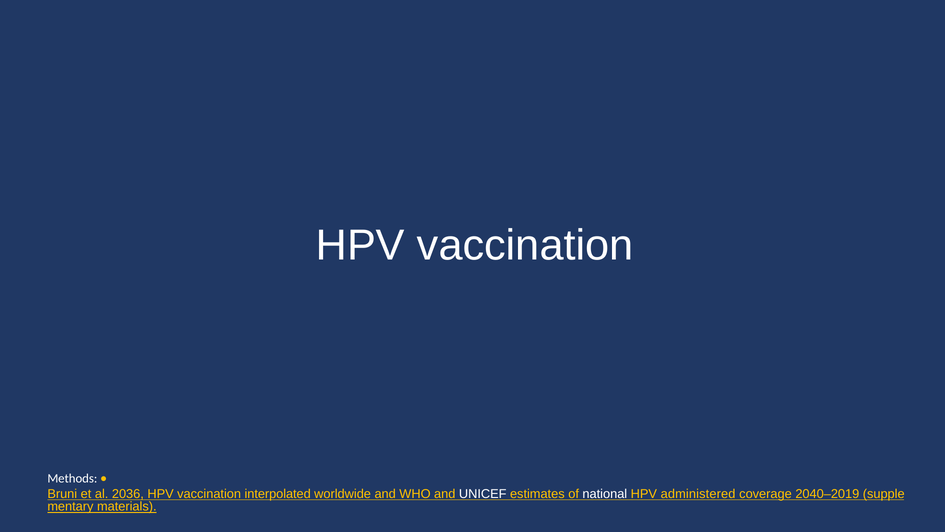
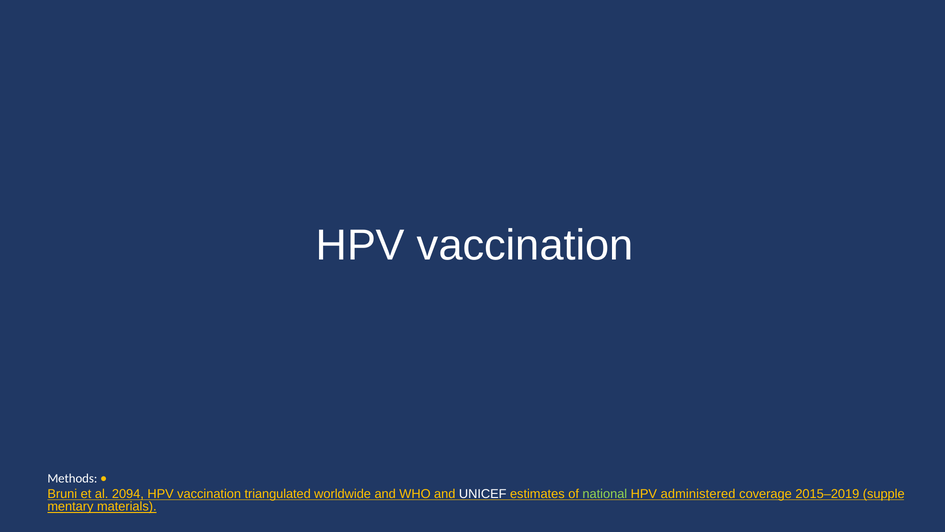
2036: 2036 -> 2094 (128, 494)
interpolated: interpolated -> triangulated (278, 494)
national colour: white -> light green (605, 494)
2040–2019: 2040–2019 -> 2015–2019 (827, 494)
